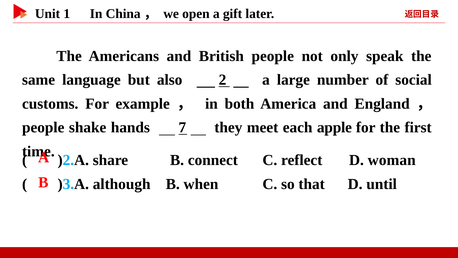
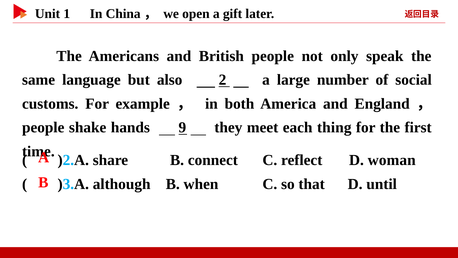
7: 7 -> 9 (182, 127)
apple: apple -> thing (334, 127)
